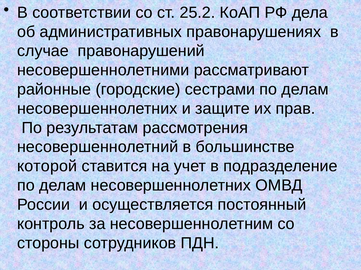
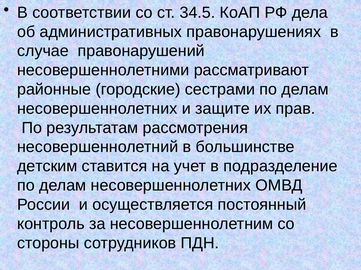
25.2: 25.2 -> 34.5 (197, 13)
которой: которой -> детским (47, 167)
